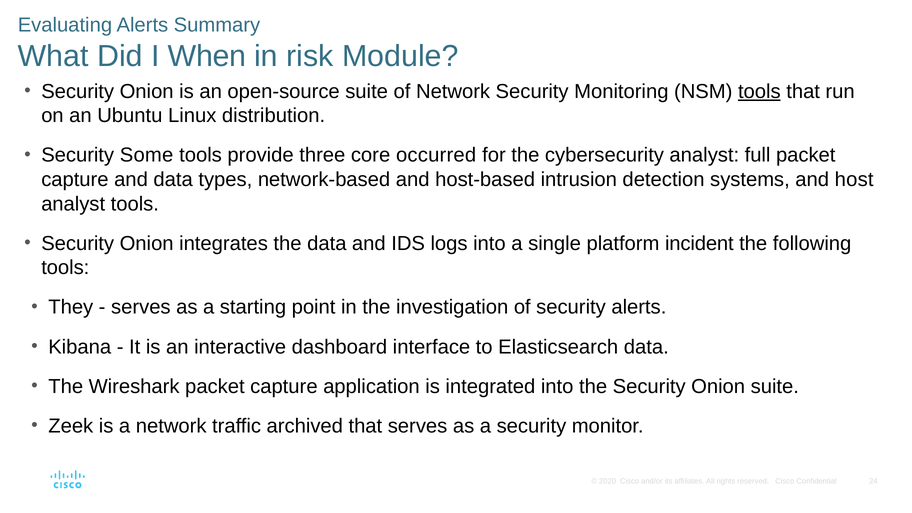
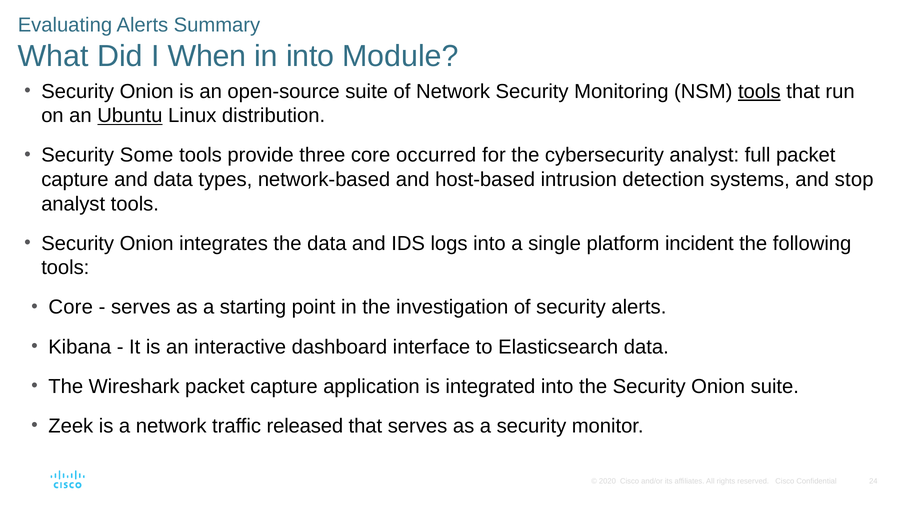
in risk: risk -> into (310, 56)
Ubuntu underline: none -> present (130, 116)
host: host -> stop (854, 180)
They: They -> Core (71, 307)
archived: archived -> released (305, 426)
